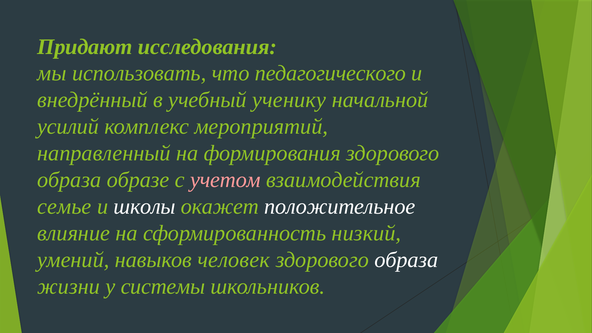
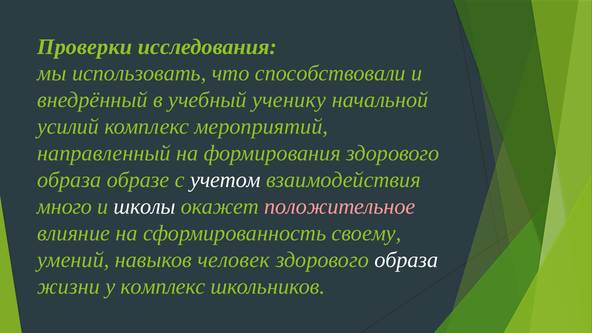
Придают: Придают -> Проверки (85, 47)
педагогического: педагогического -> способствовали (330, 73)
учетом colour: pink -> white (226, 180)
семье: семье -> много (65, 207)
положительное colour: white -> pink (340, 207)
низкий: низкий -> своему (366, 233)
у системы: системы -> комплекс (163, 286)
